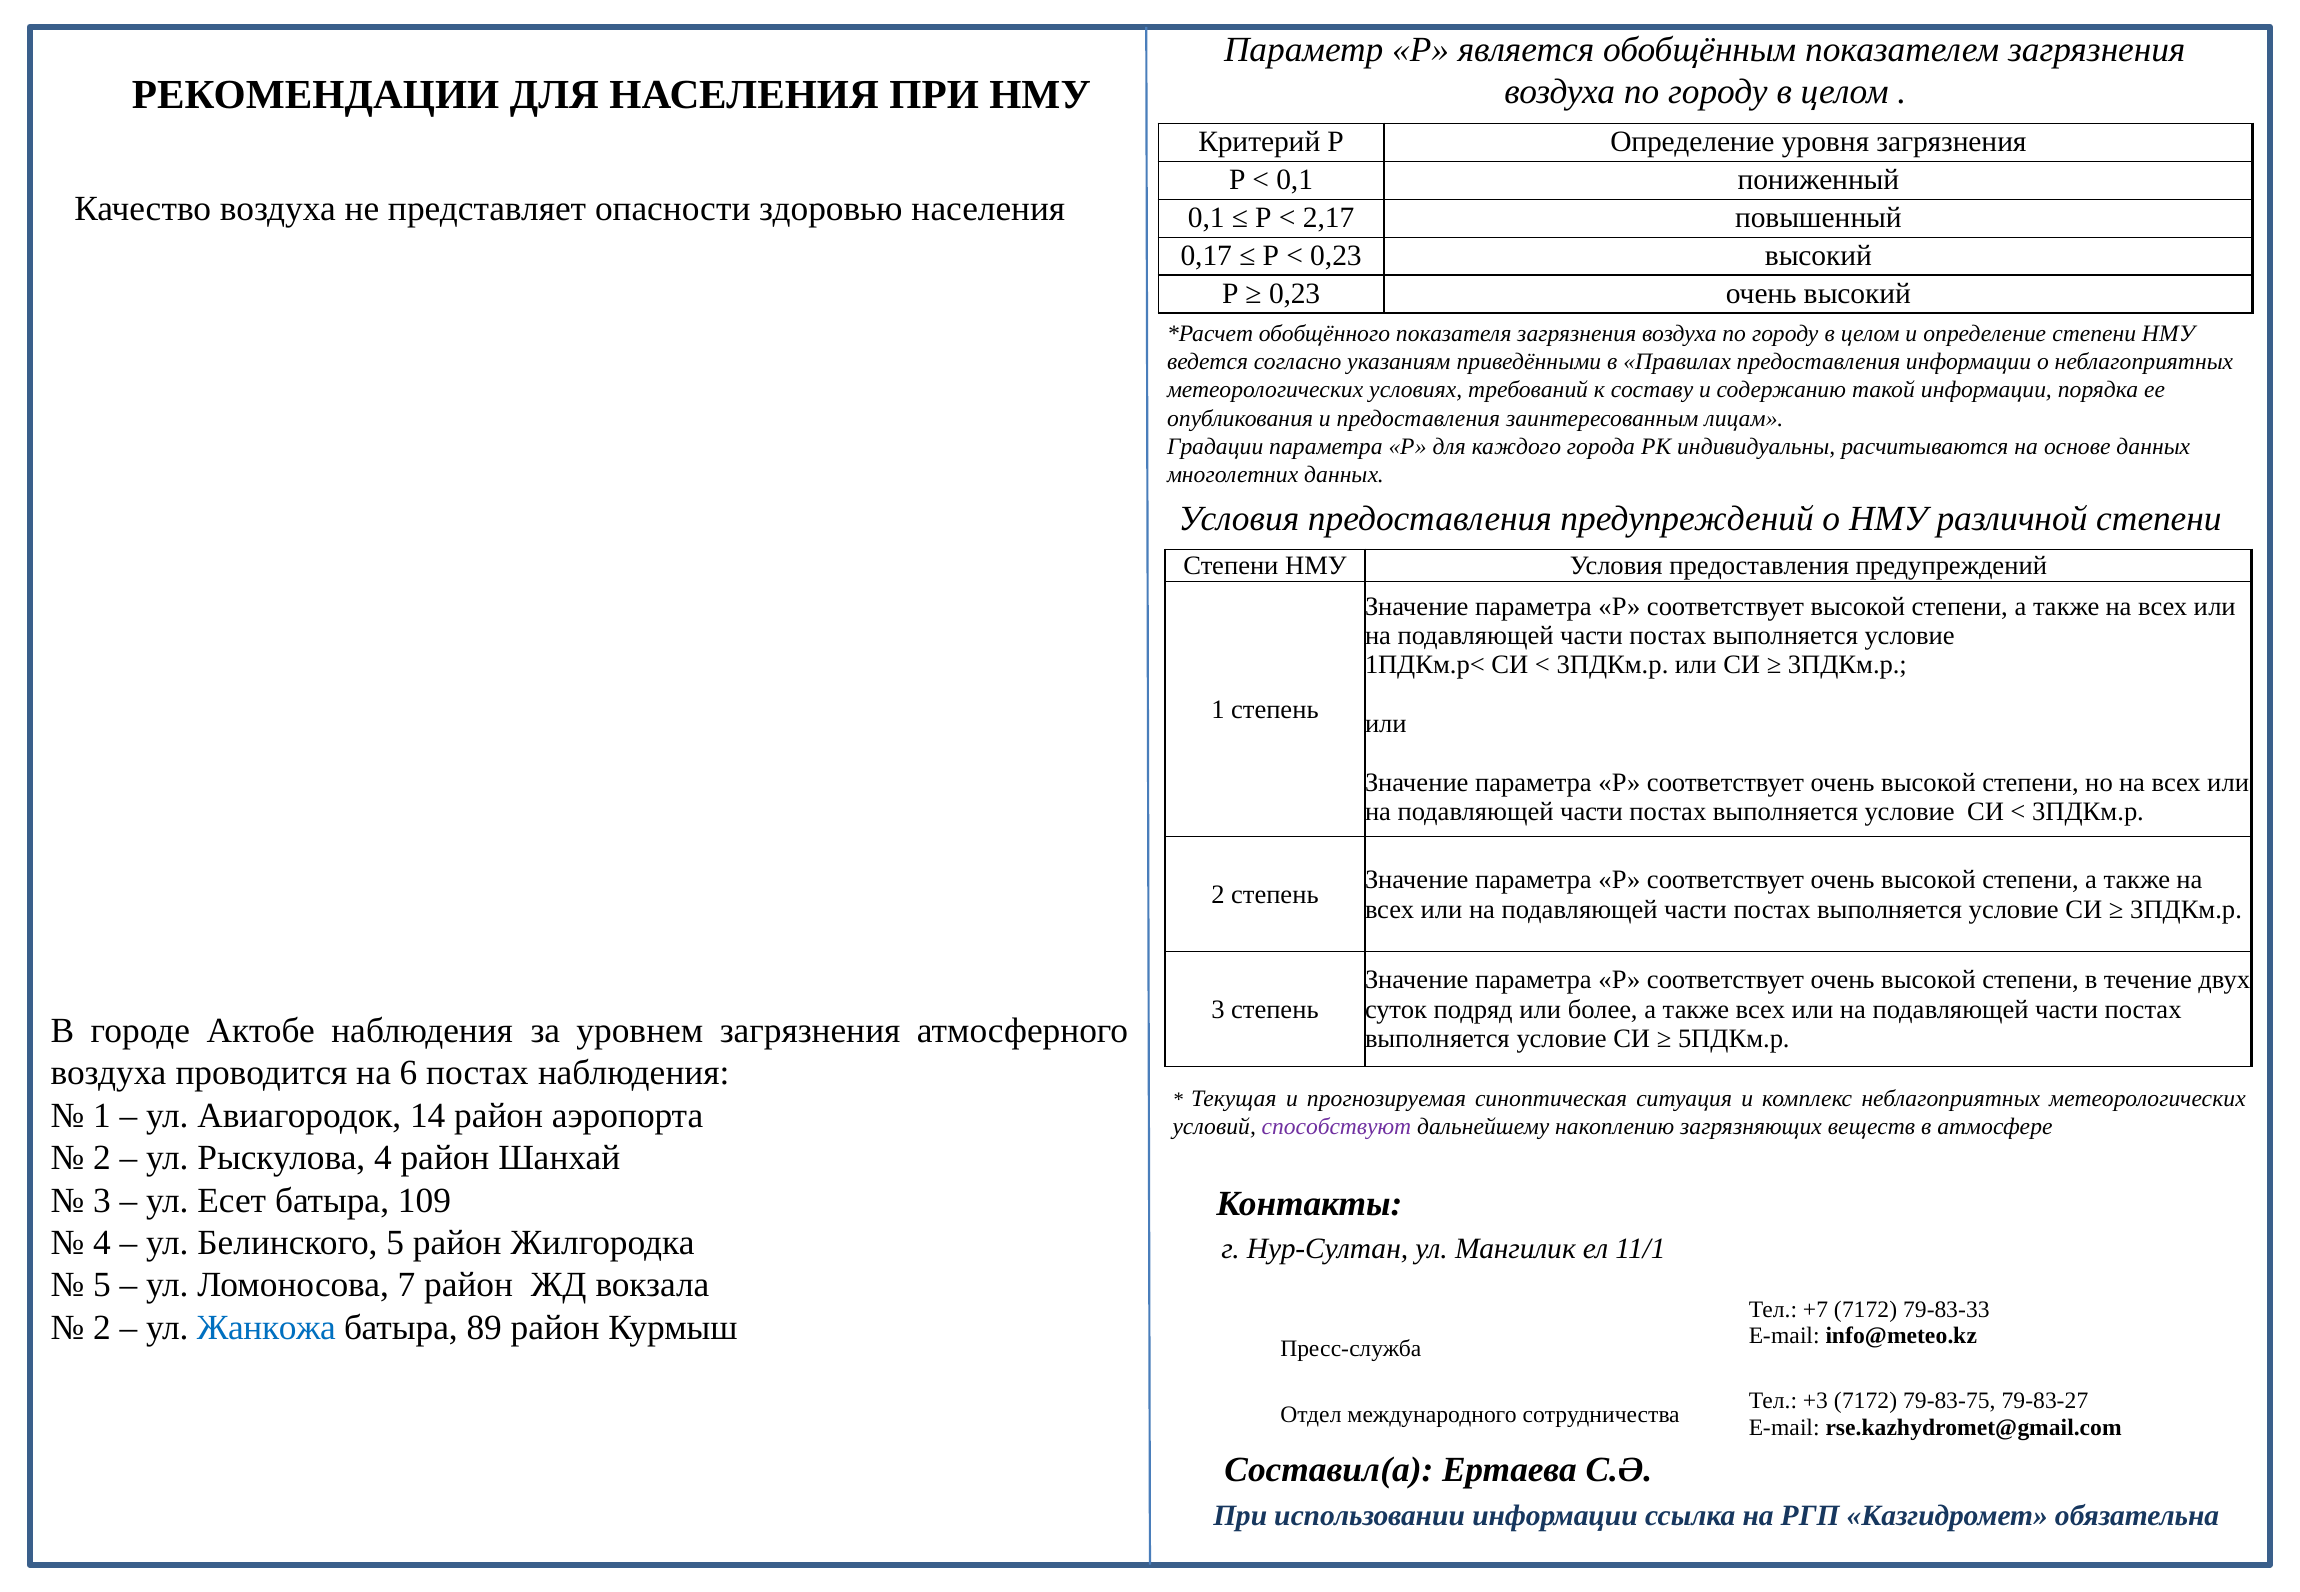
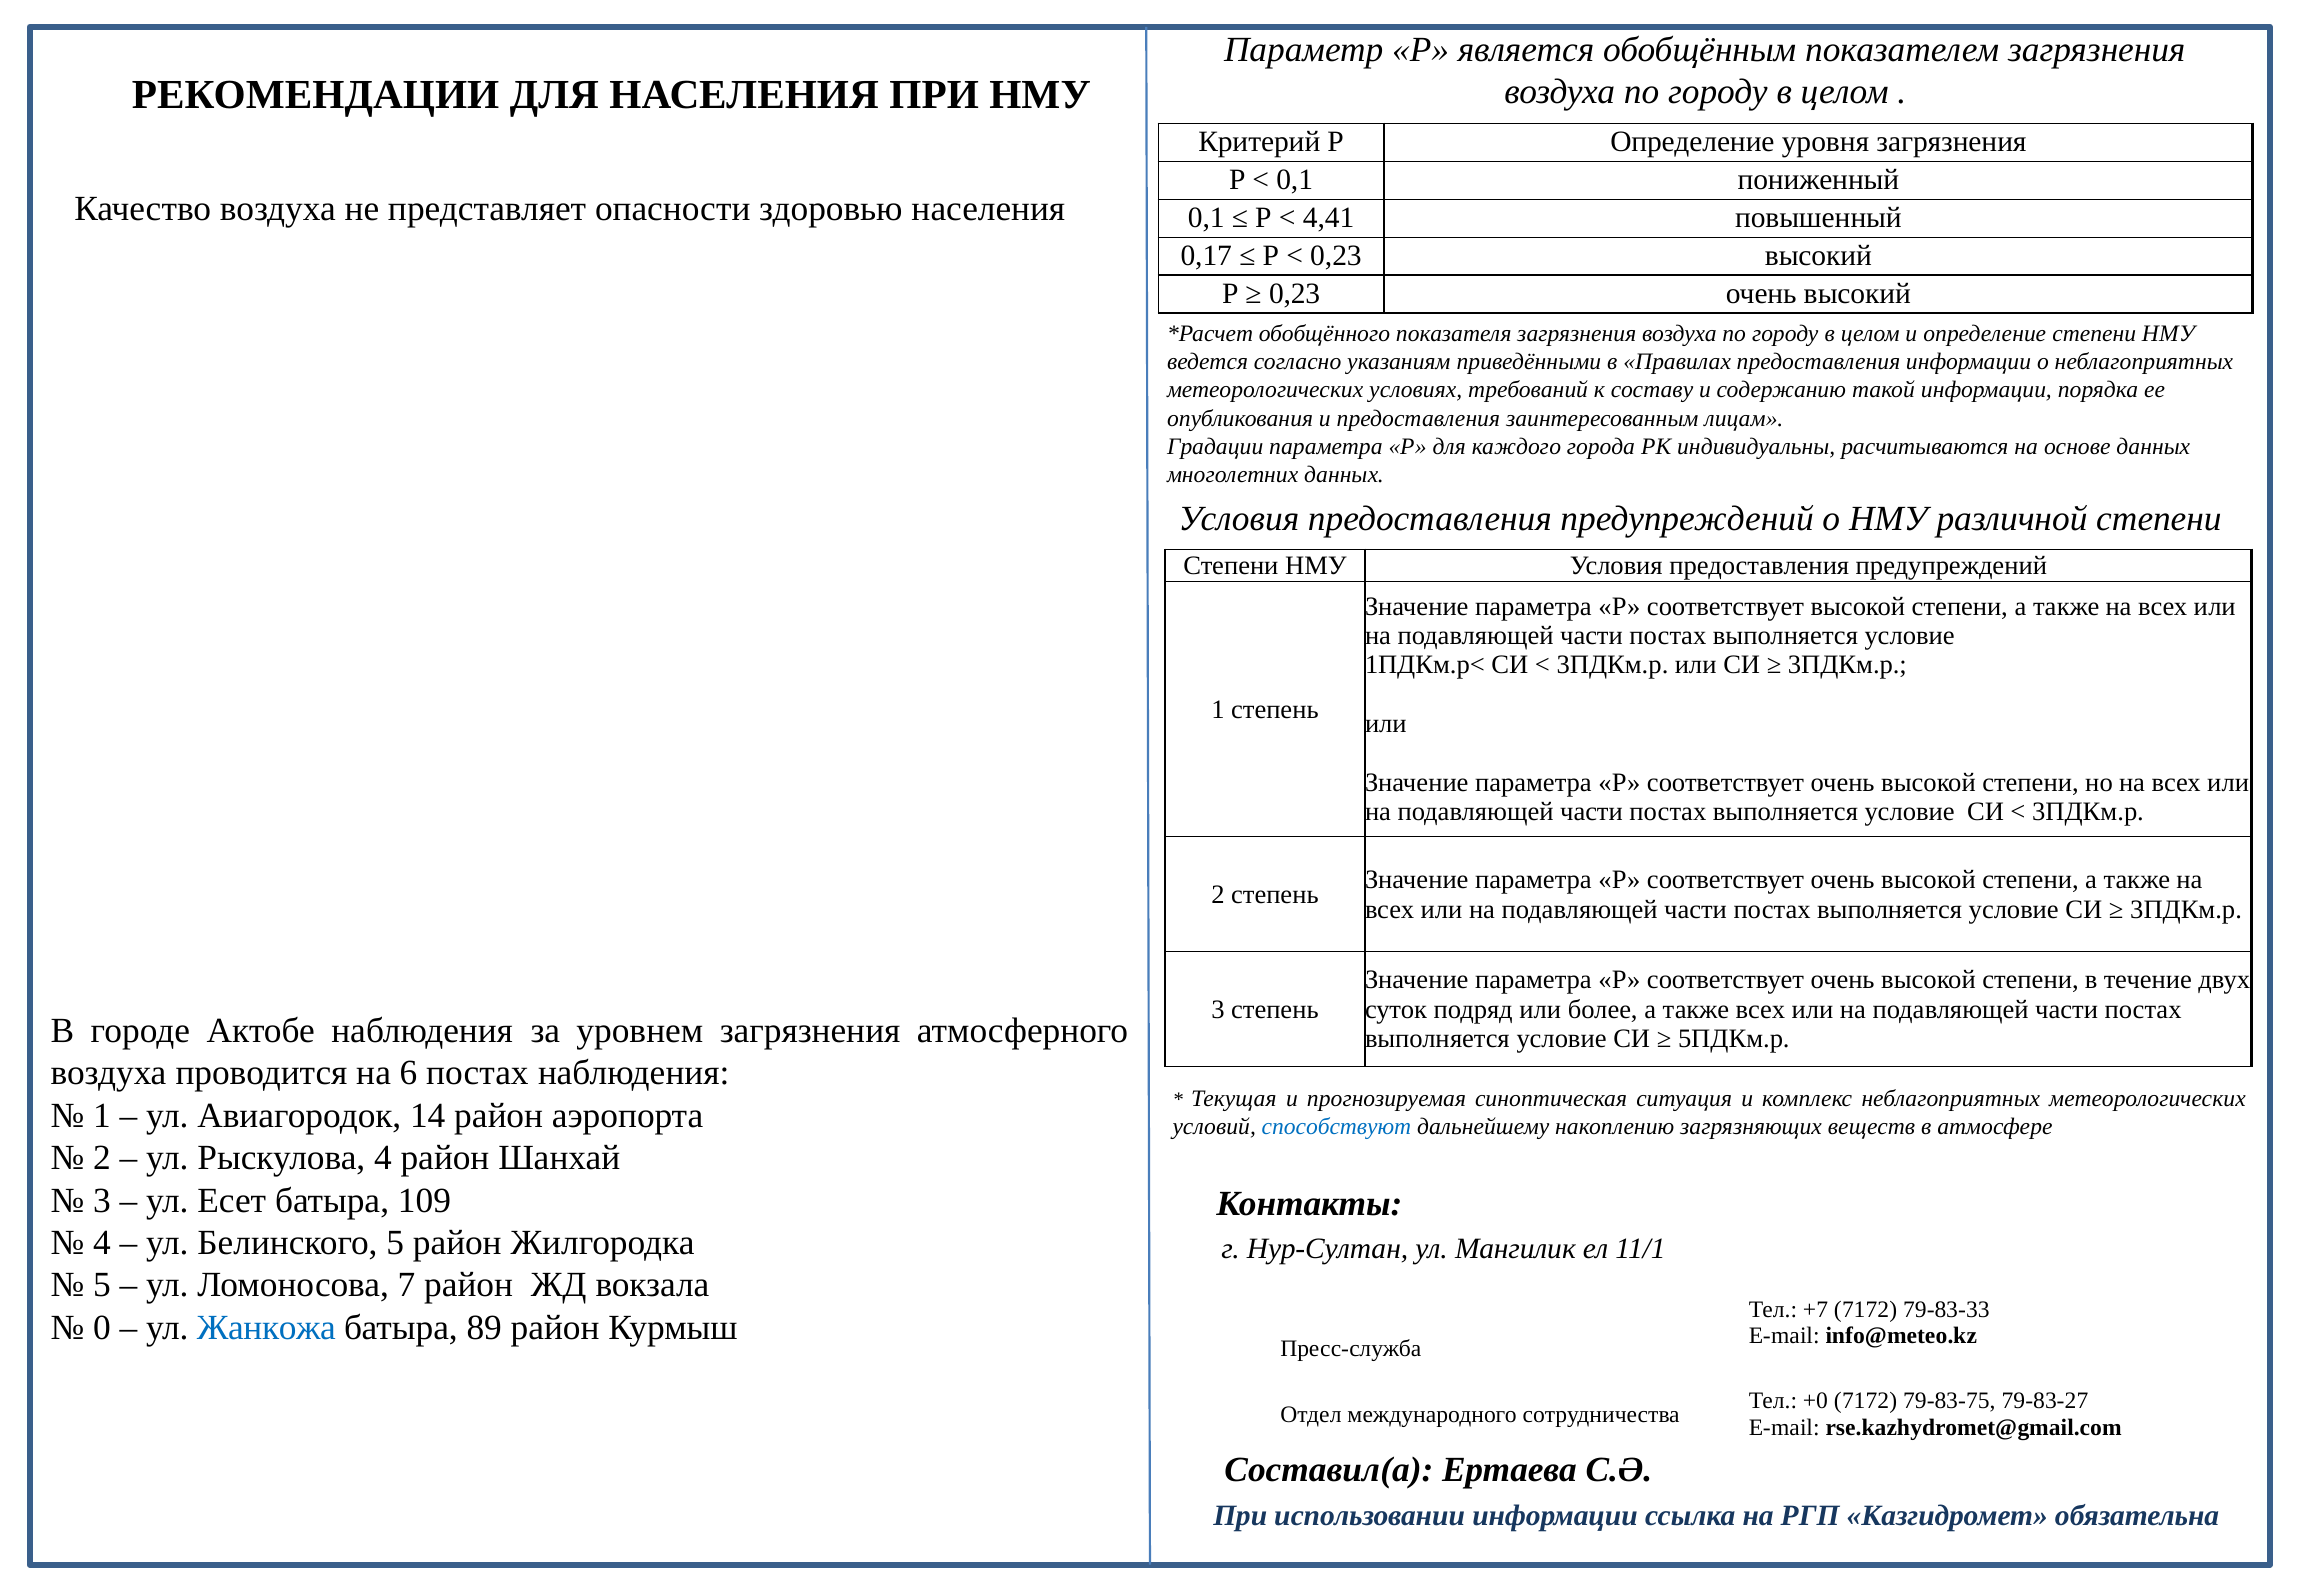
2,17: 2,17 -> 4,41 (1329, 218)
способствуют colour: purple -> blue (1336, 1127)
2: 2 -> 0 (102, 1328)
+3: +3 -> +0 (1815, 1401)
